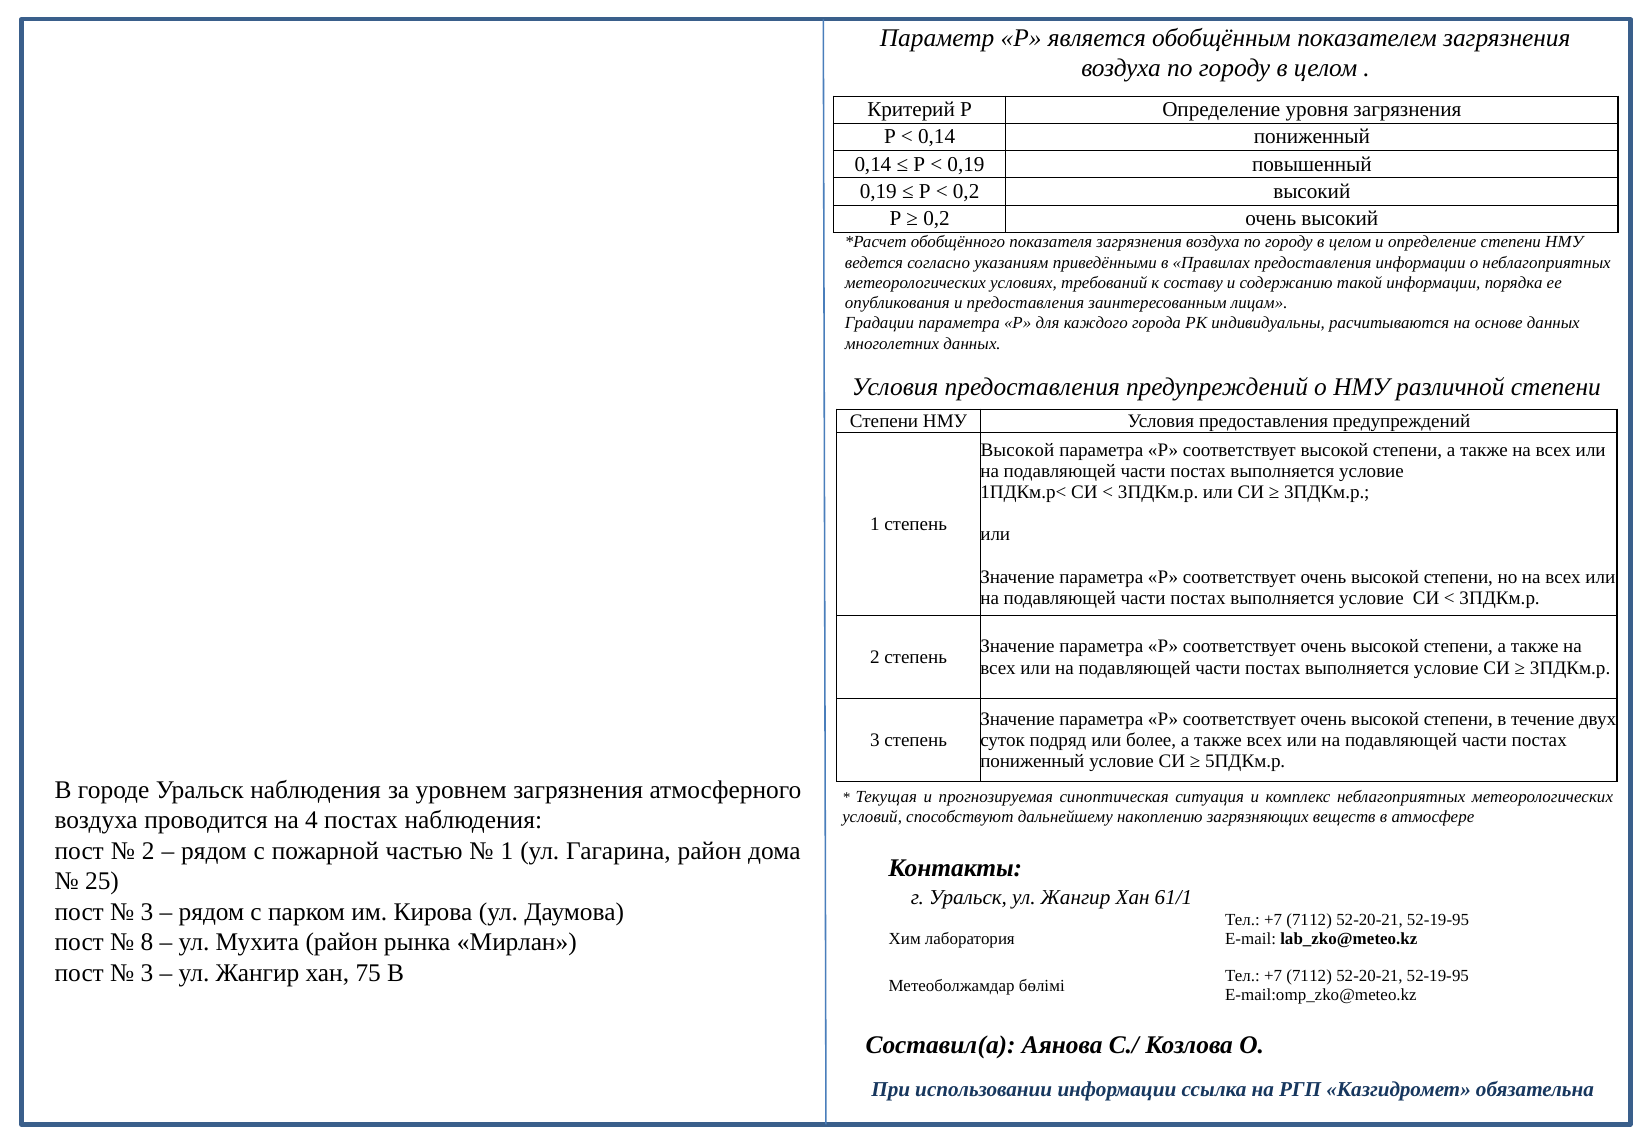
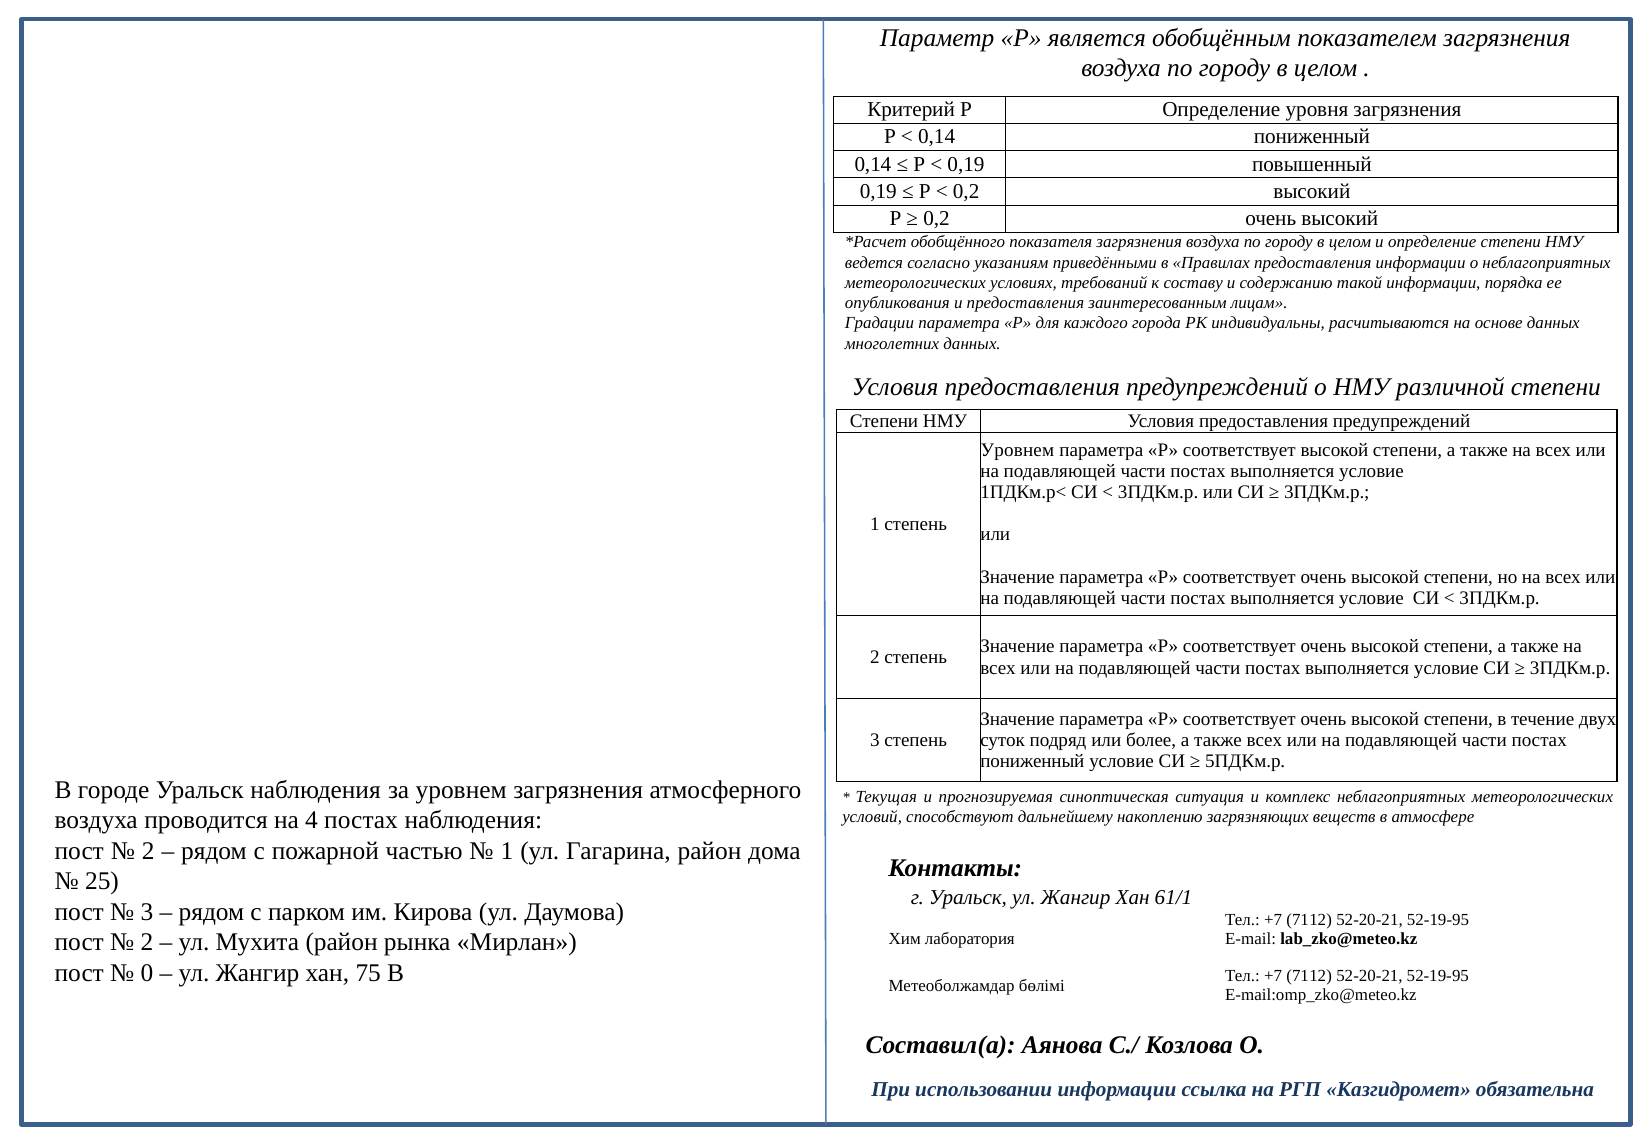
Высокой: Высокой -> Уровнем (1017, 450)
8: 8 -> 2 (147, 942)
3: 3 -> 0 (147, 972)
